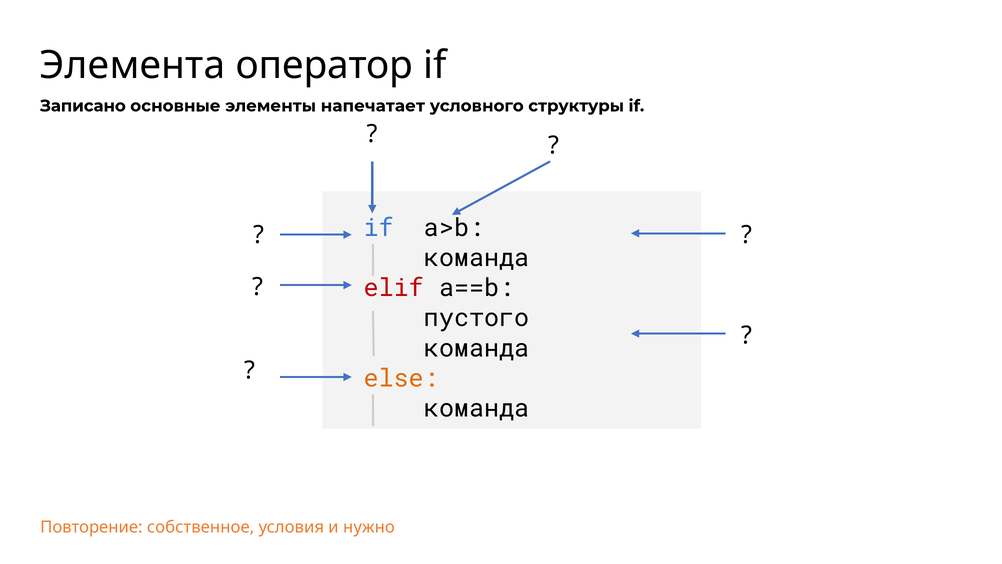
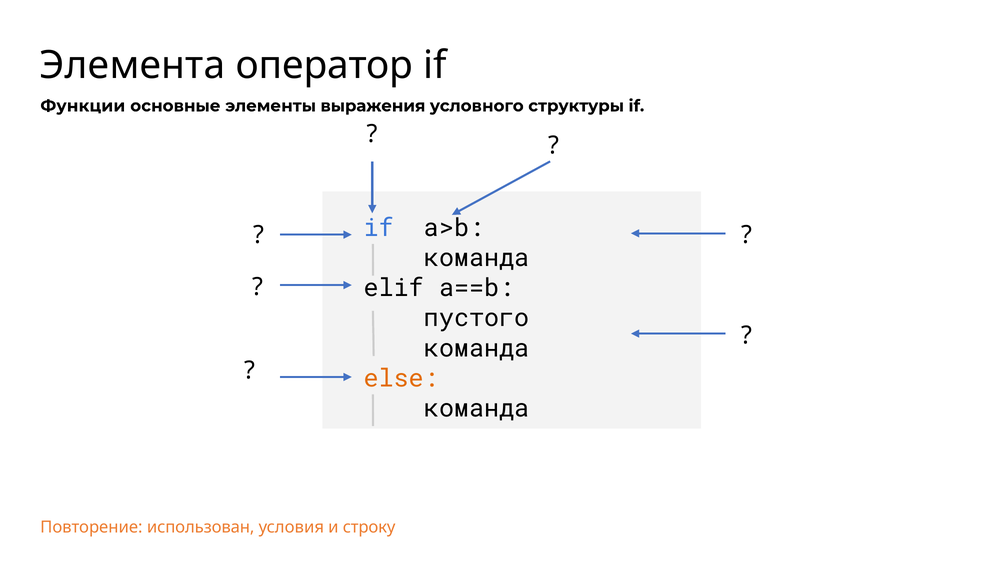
Записано: Записано -> Функции (83, 106)
напечатает: напечатает -> выражения (373, 106)
elif colour: red -> black (394, 288)
собственное: собственное -> использован (201, 527)
нужно: нужно -> строку (369, 527)
